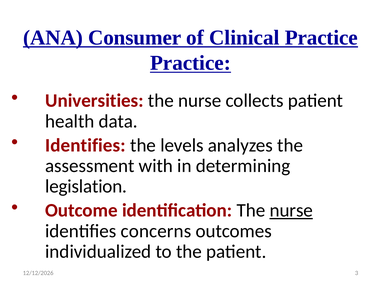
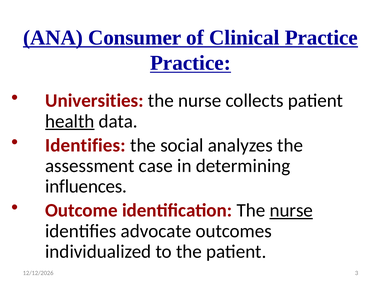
health underline: none -> present (70, 121)
levels: levels -> social (182, 145)
with: with -> case (156, 166)
legislation: legislation -> influences (86, 186)
concerns: concerns -> advocate (156, 231)
